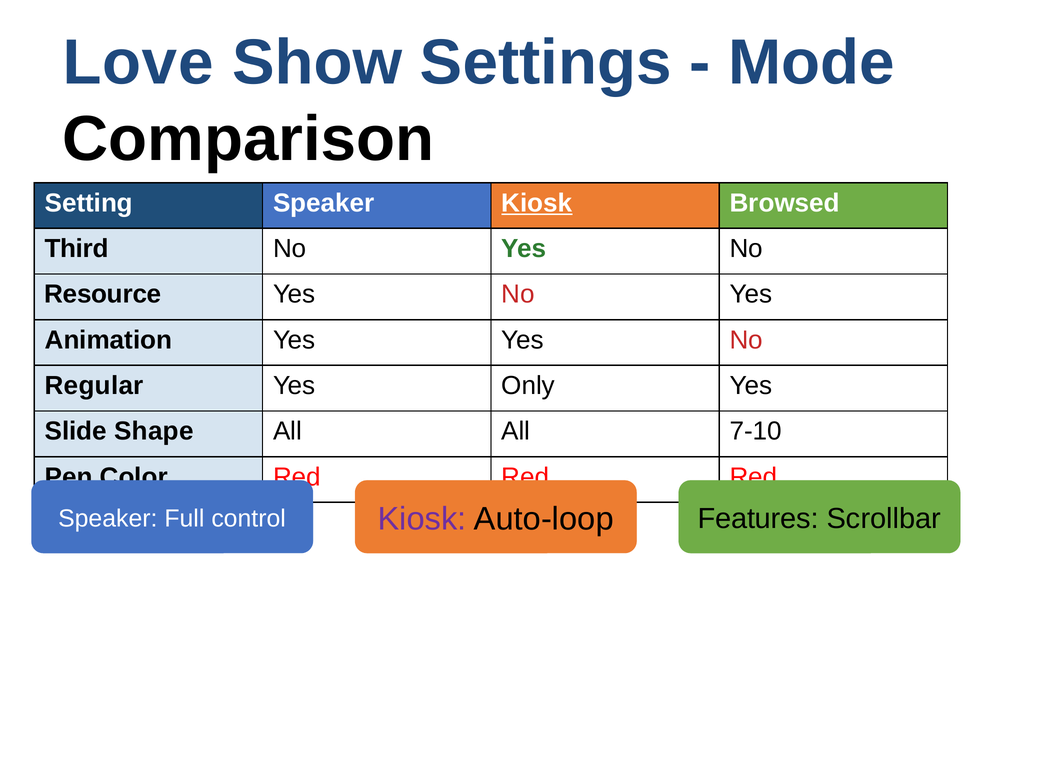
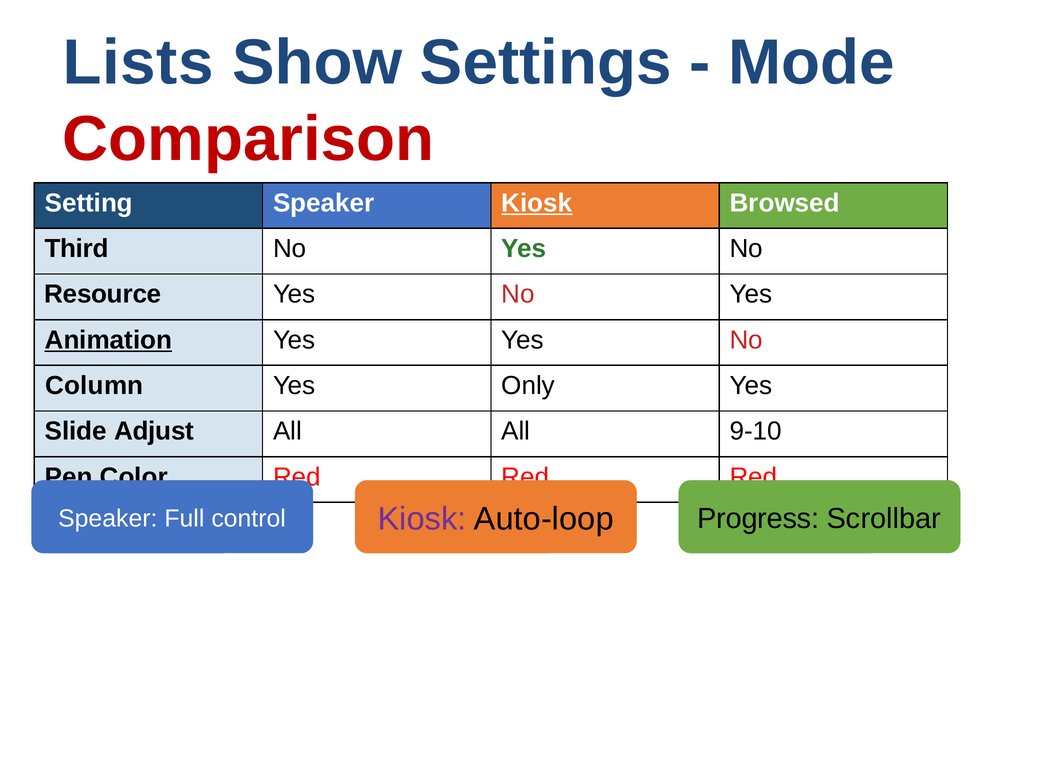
Love: Love -> Lists (138, 63)
Comparison colour: black -> red (248, 139)
Animation underline: none -> present (108, 340)
Regular: Regular -> Column (94, 386)
Shape: Shape -> Adjust (154, 431)
7-10: 7-10 -> 9-10 (756, 431)
Features: Features -> Progress (758, 519)
